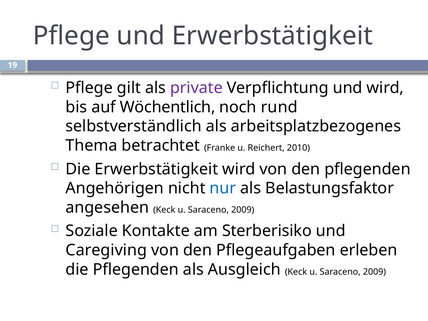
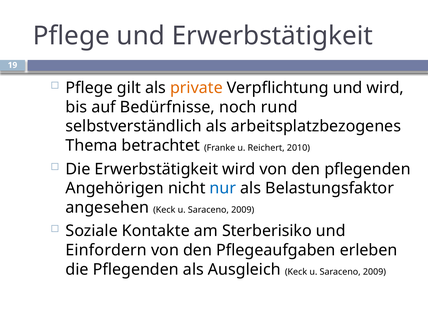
private colour: purple -> orange (196, 88)
Wöchentlich: Wöchentlich -> Bedürfnisse (167, 107)
Caregiving: Caregiving -> Einfordern (106, 250)
